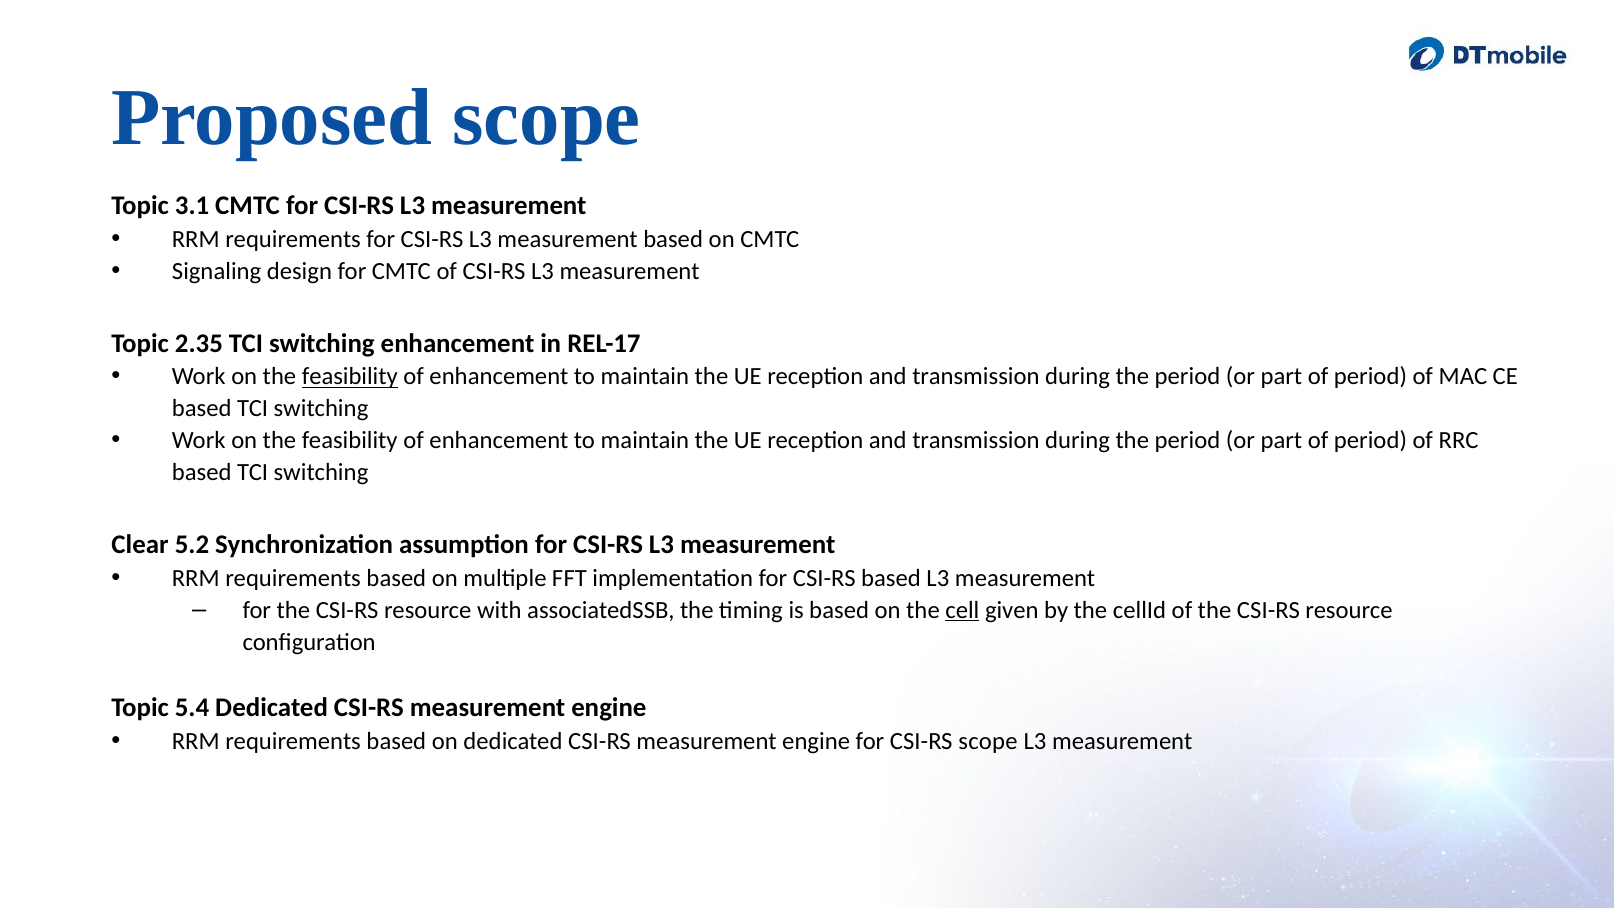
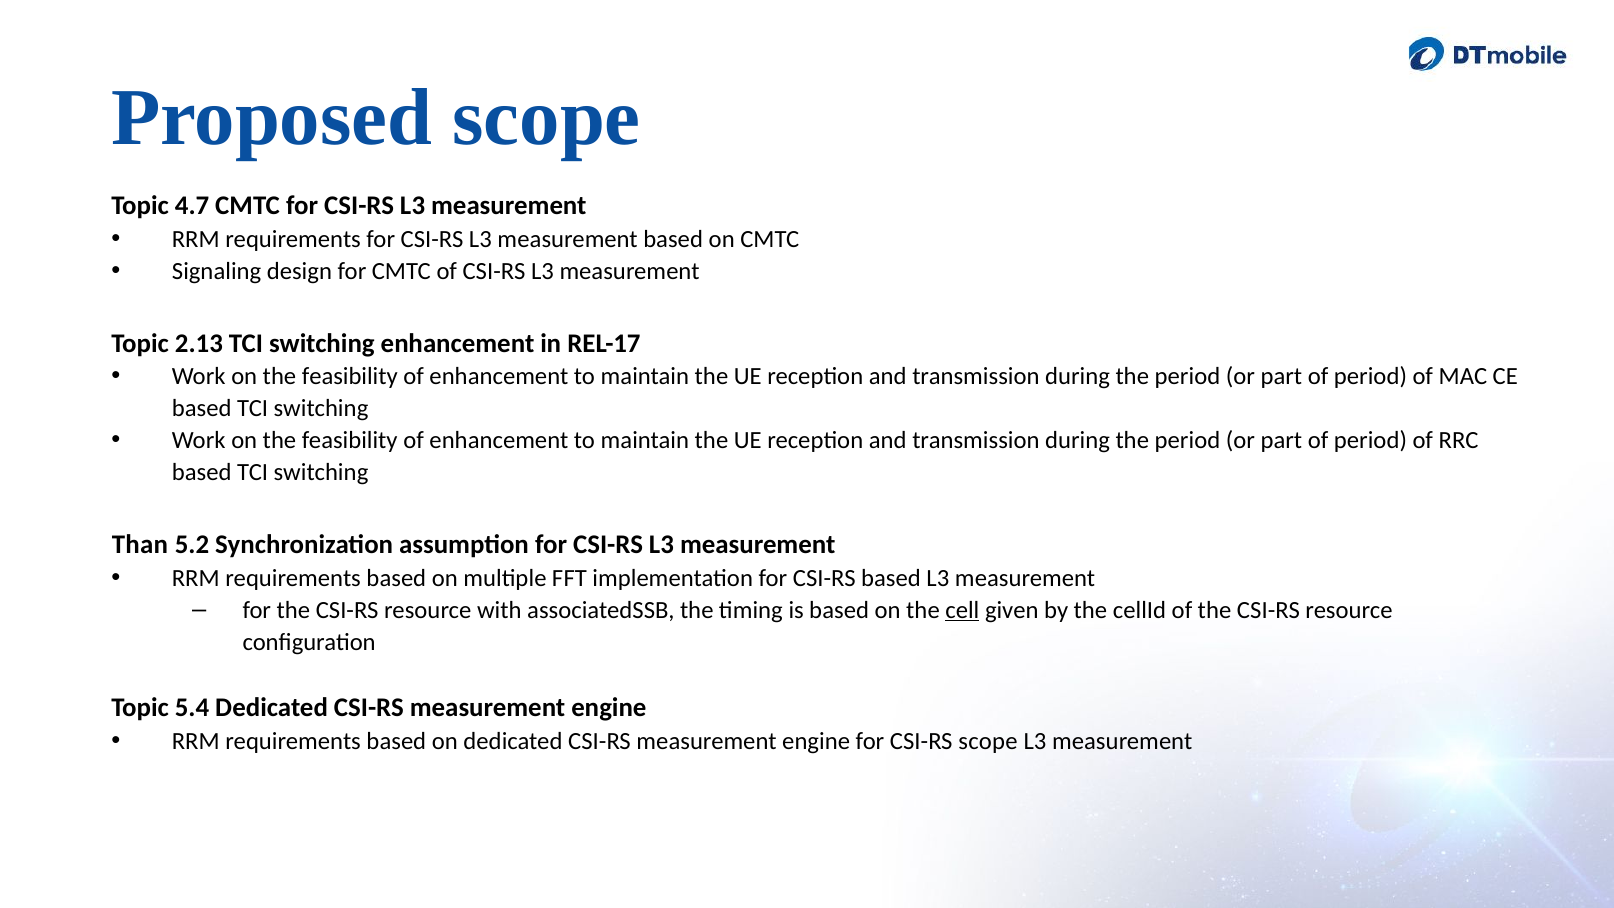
3.1: 3.1 -> 4.7 (192, 206)
2.35: 2.35 -> 2.13 (199, 344)
feasibility underline: present -> none (350, 377)
Clear: Clear -> Than (140, 545)
